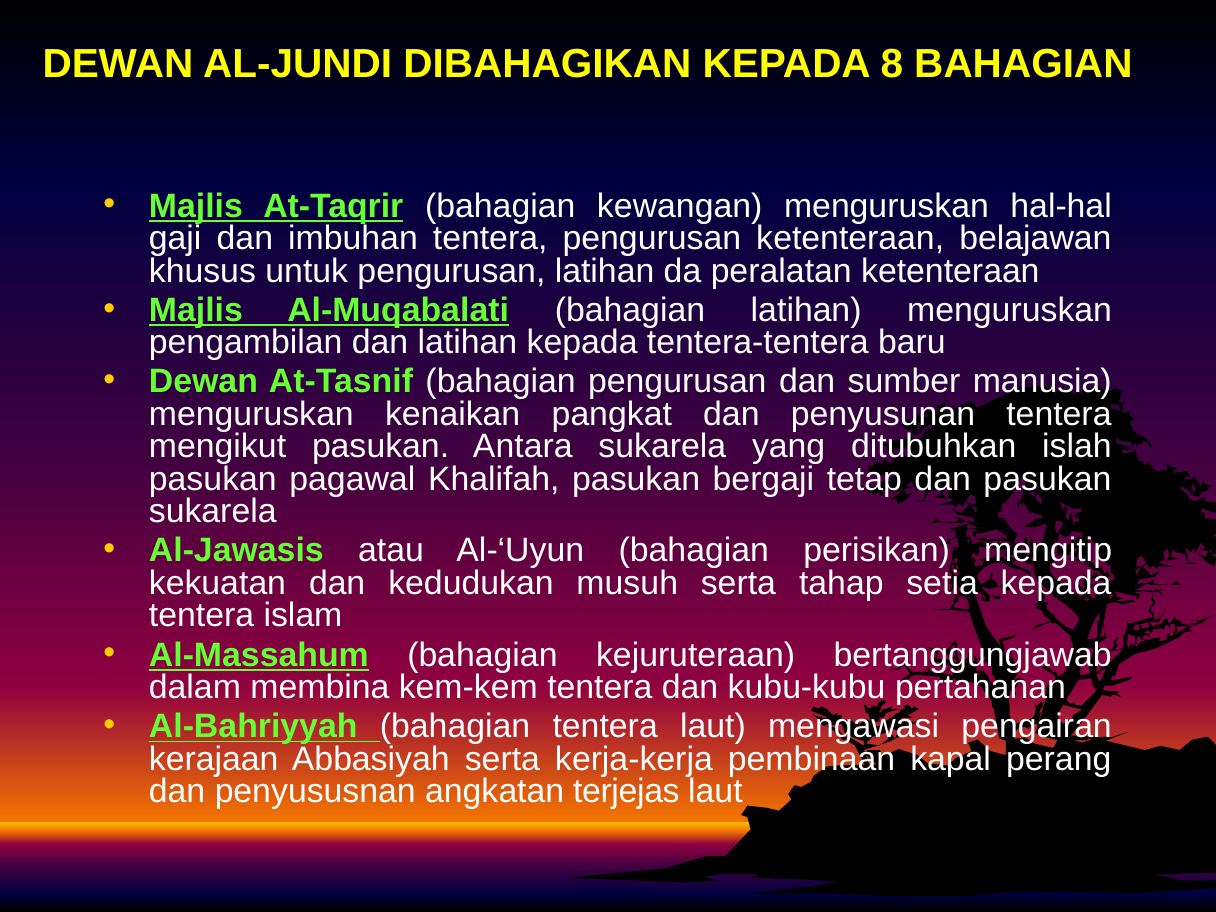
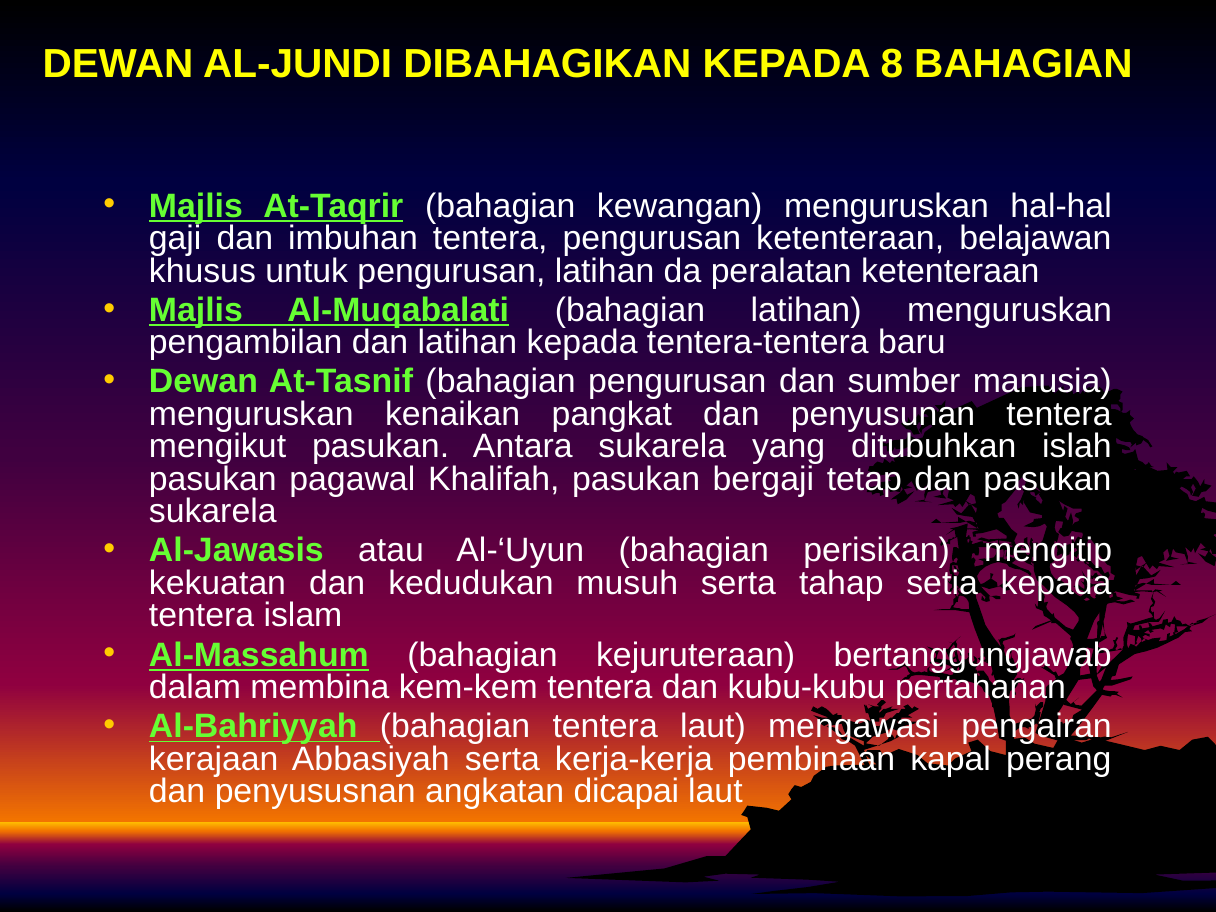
terjejas: terjejas -> dicapai (626, 792)
